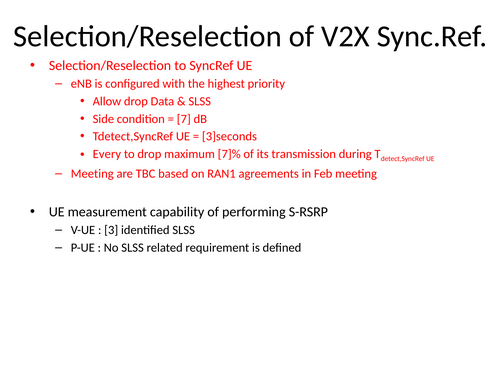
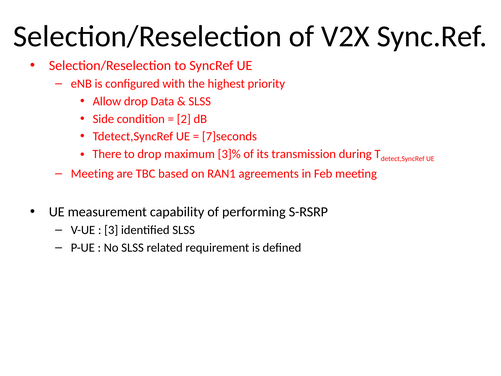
7: 7 -> 2 (184, 119)
3]seconds: 3]seconds -> 7]seconds (229, 136)
Every: Every -> There (107, 154)
7]%: 7]% -> 3]% (229, 154)
